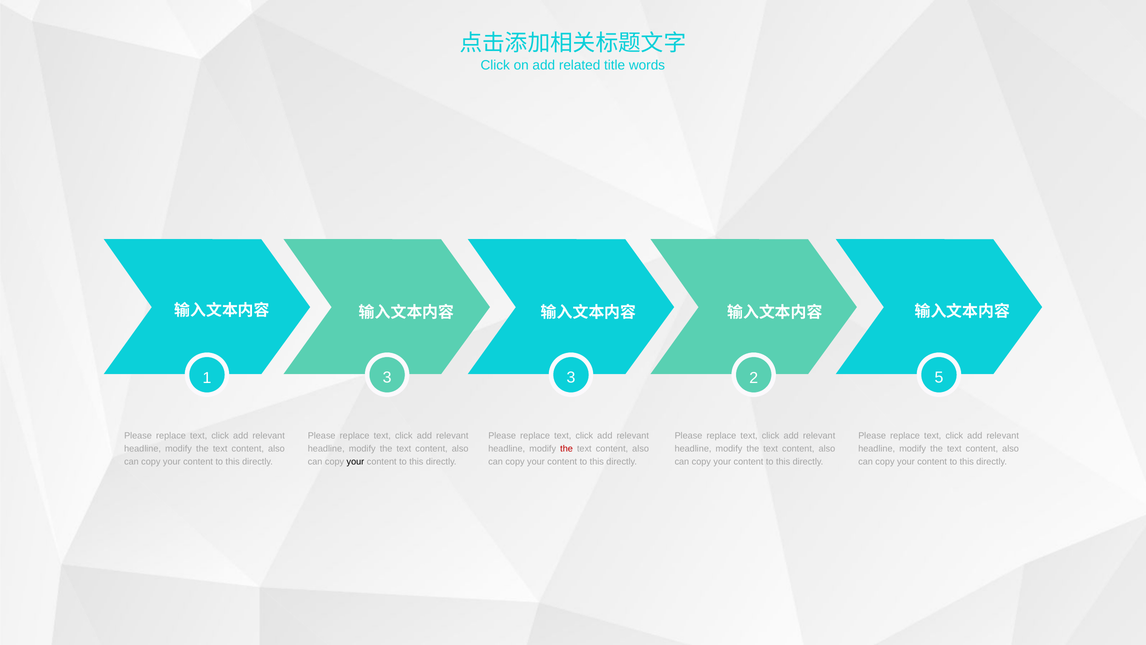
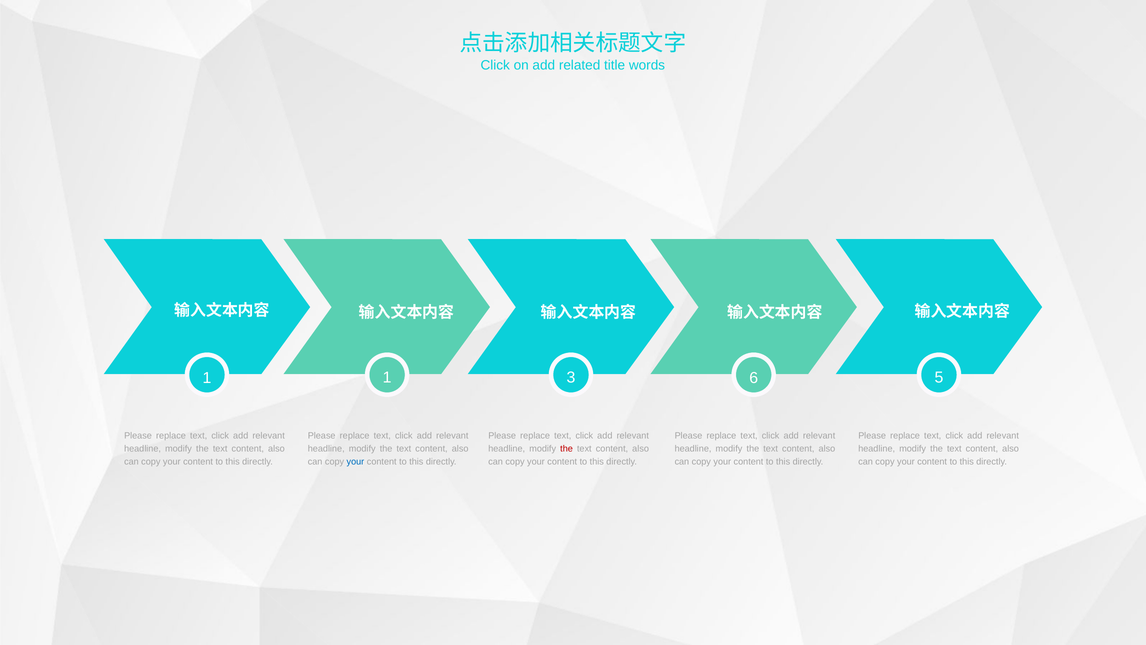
1 3: 3 -> 1 (387, 377)
2: 2 -> 6 (754, 378)
your colour: black -> blue (355, 461)
